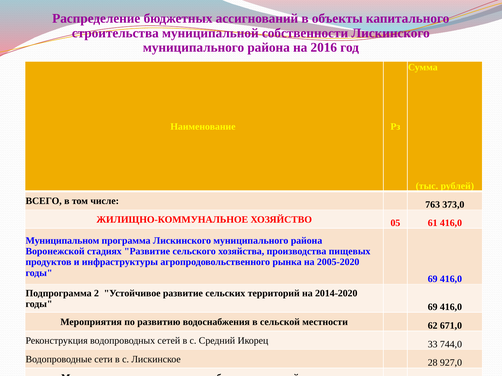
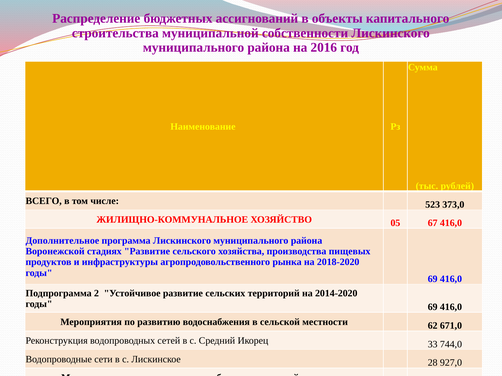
763: 763 -> 523 (433, 205)
61: 61 -> 67 (433, 223)
Муниципальном: Муниципальном -> Дополнительное (62, 241)
2005-2020: 2005-2020 -> 2018-2020 (338, 262)
